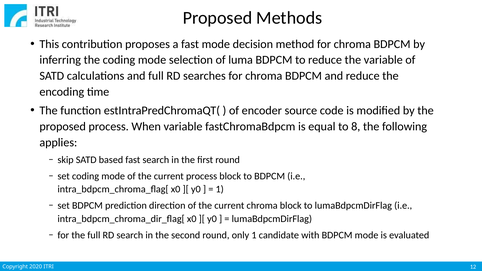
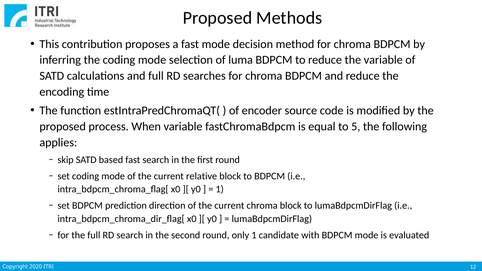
8: 8 -> 5 (356, 127)
current process: process -> relative (202, 176)
